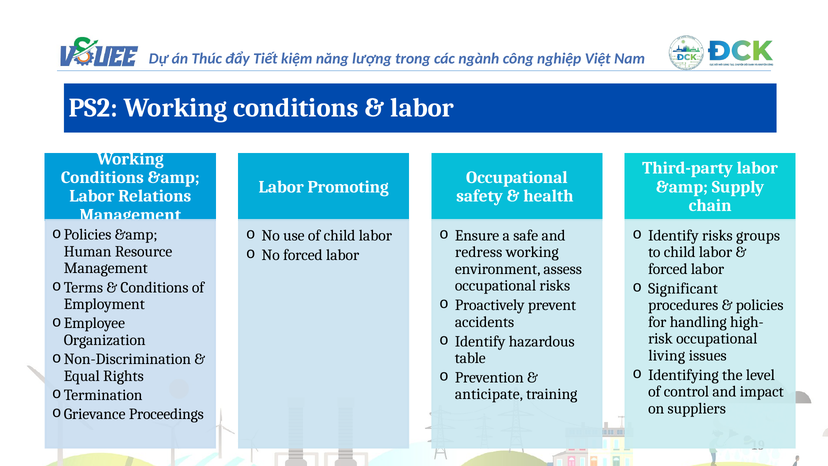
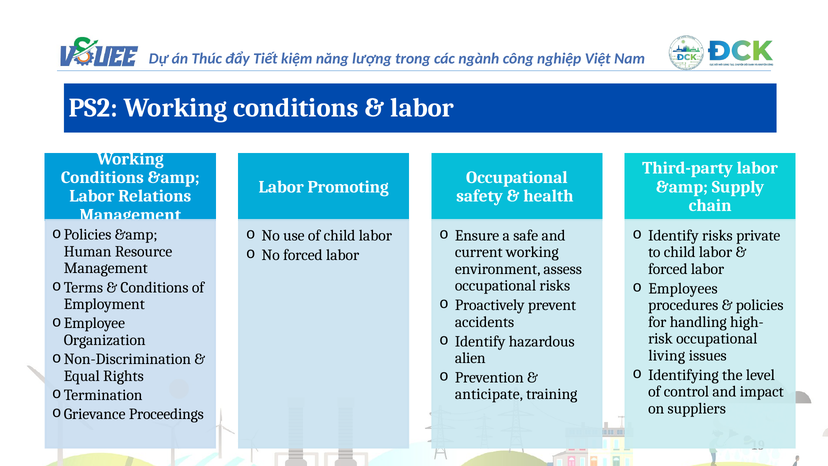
groups: groups -> private (758, 235)
redress: redress -> current (479, 252)
Significant: Significant -> Employees (683, 288)
table: table -> alien (470, 358)
